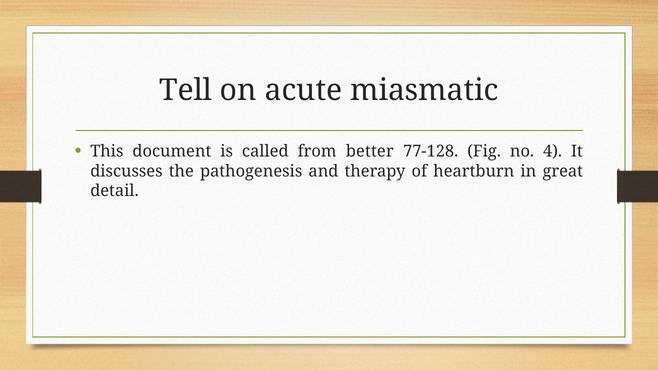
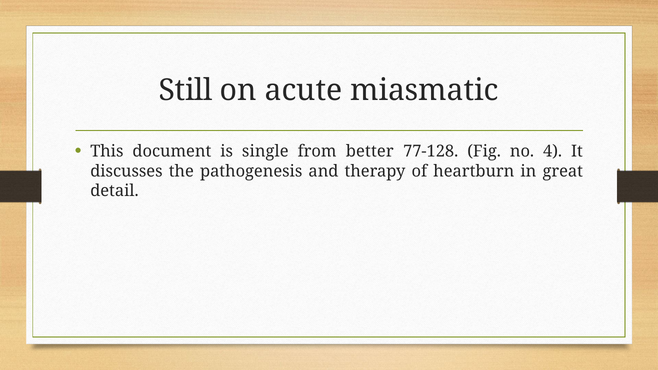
Tell: Tell -> Still (186, 90)
called: called -> single (265, 151)
